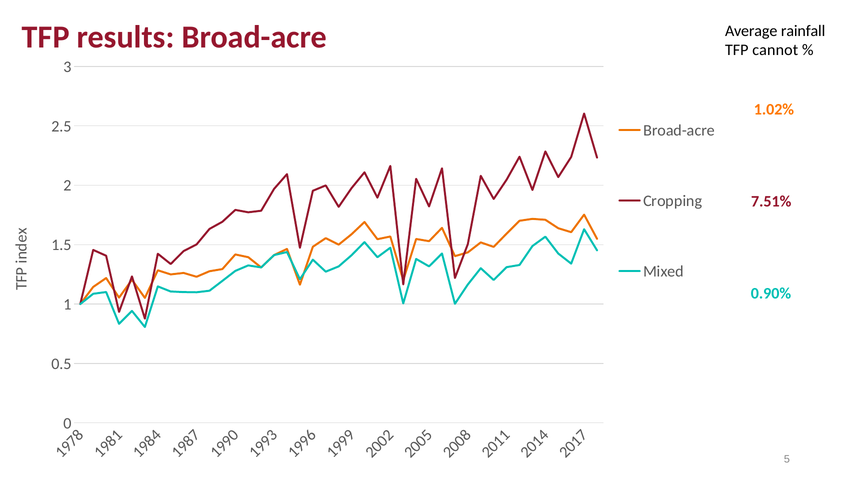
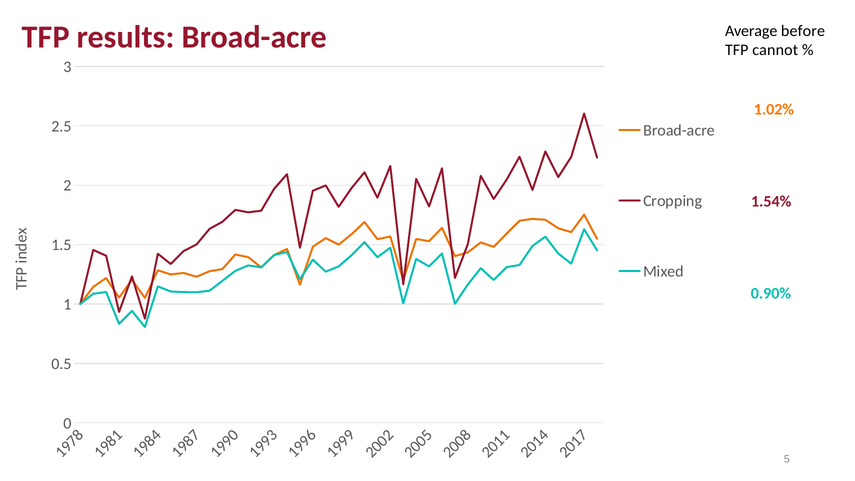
rainfall: rainfall -> before (803, 31)
7.51%: 7.51% -> 1.54% (771, 201)
